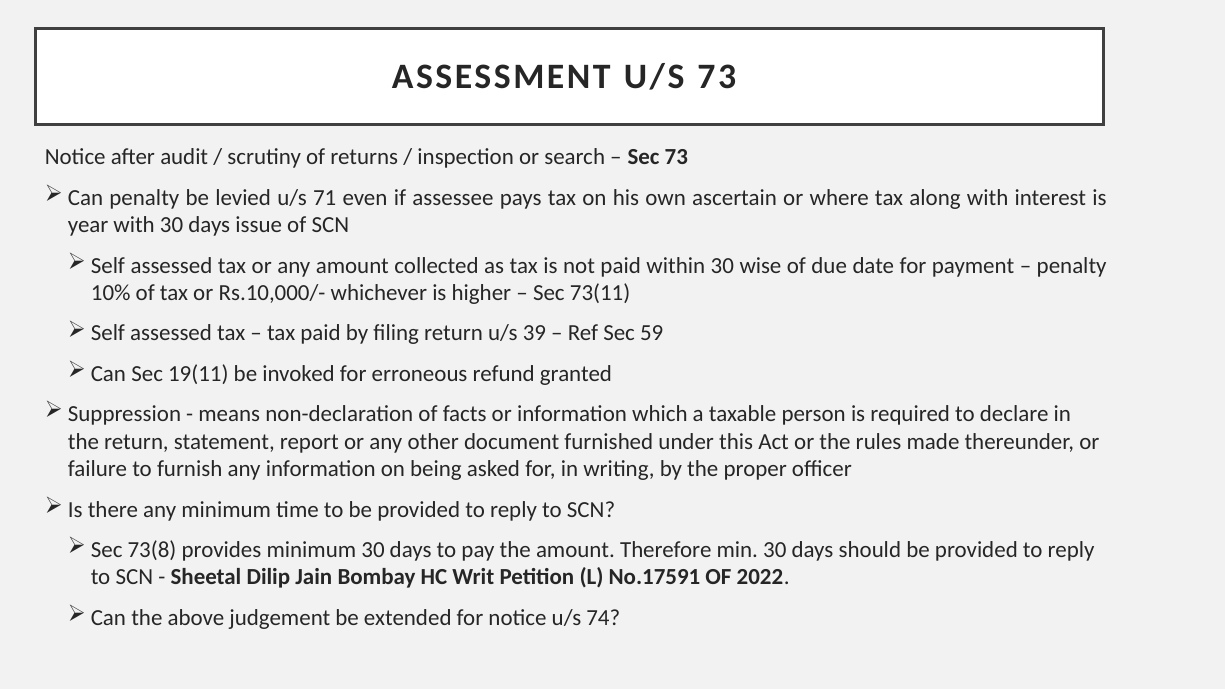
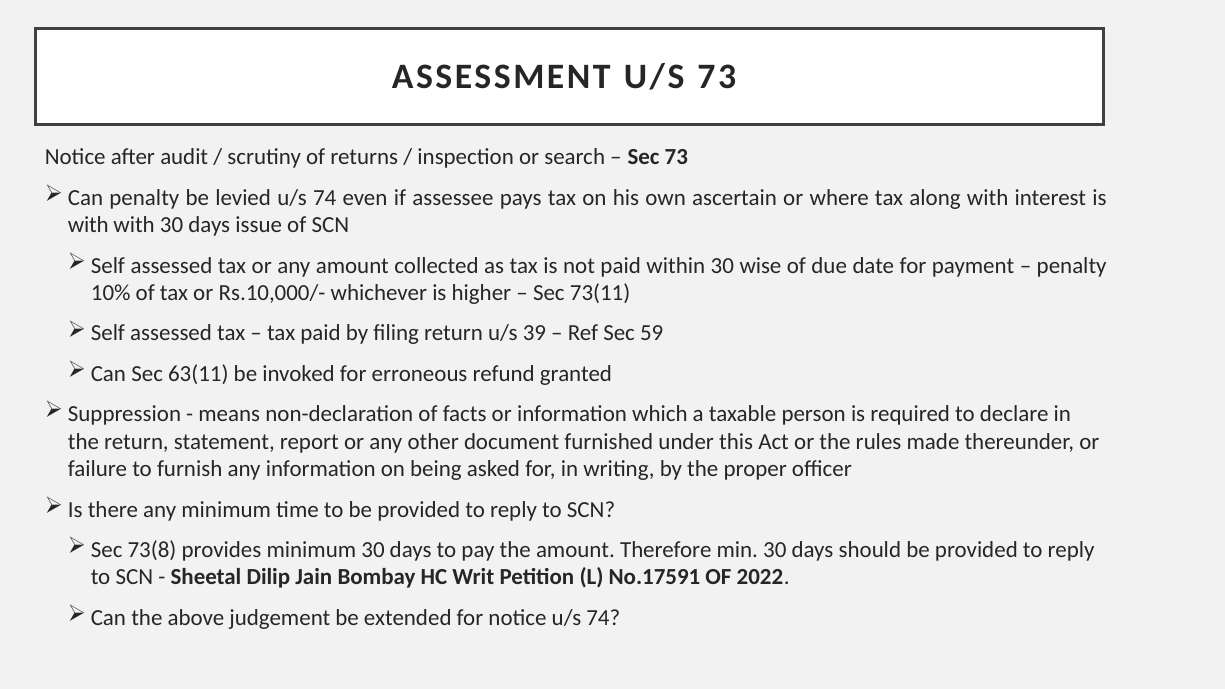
levied u/s 71: 71 -> 74 (325, 198)
year: year -> with (88, 225)
19(11: 19(11 -> 63(11 (198, 374)
